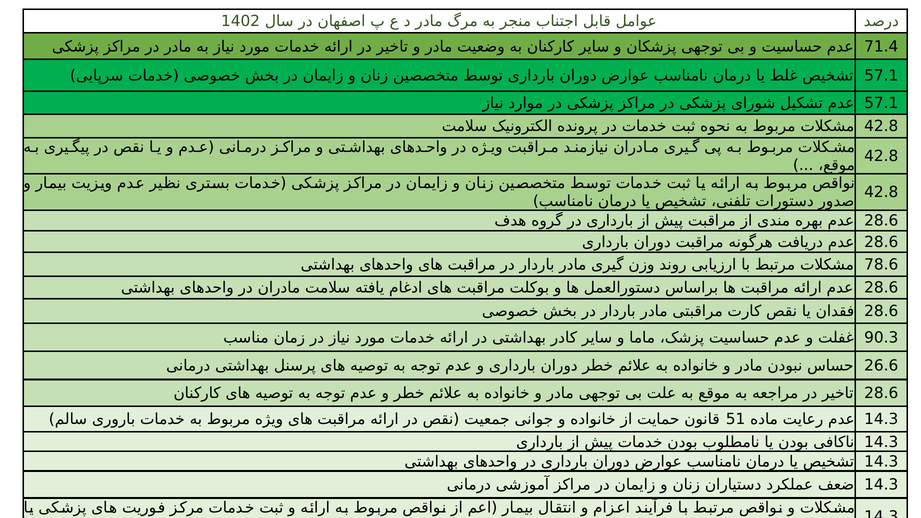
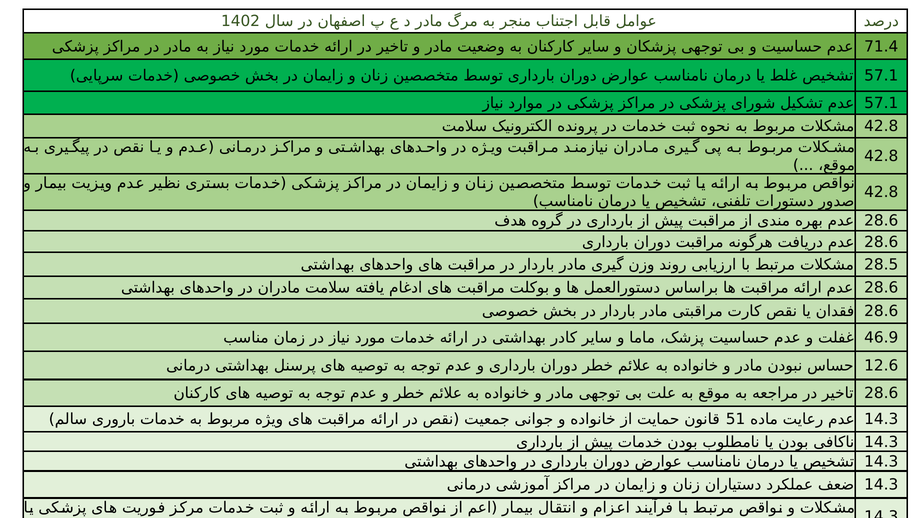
78.6: 78.6 -> 28.5 (881, 265)
90.3: 90.3 -> 46.9 (881, 338)
26.6: 26.6 -> 12.6 (881, 366)
